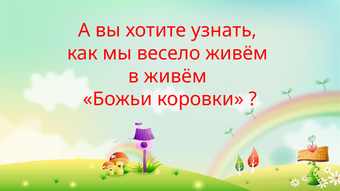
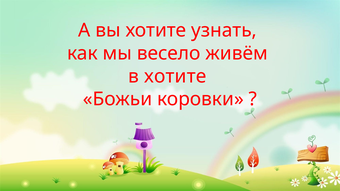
в живём: живём -> хотите (175, 76)
